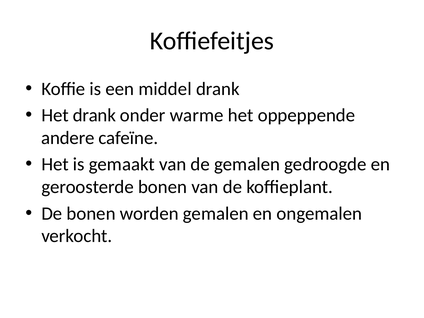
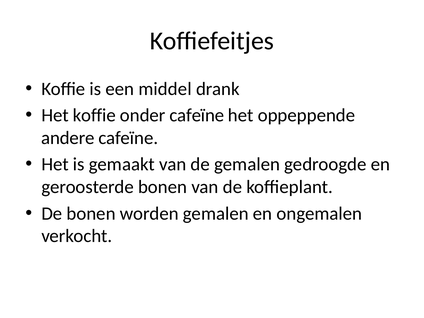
Het drank: drank -> koffie (94, 115)
onder warme: warme -> cafeïne (197, 115)
